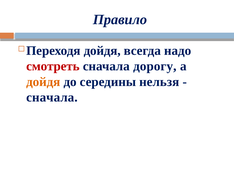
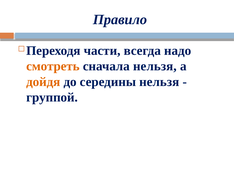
Переходя дойдя: дойдя -> части (102, 51)
смотреть colour: red -> orange (53, 66)
сначала дорогу: дорогу -> нельзя (155, 66)
сначала: сначала -> группой (52, 98)
